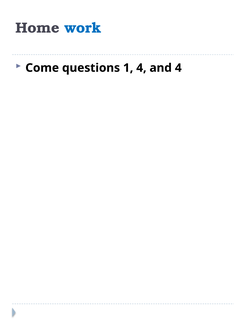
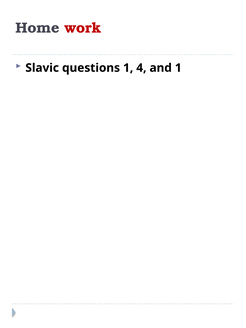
work colour: blue -> red (83, 28)
Come: Come -> Slavic (42, 68)
and 4: 4 -> 1 (178, 68)
